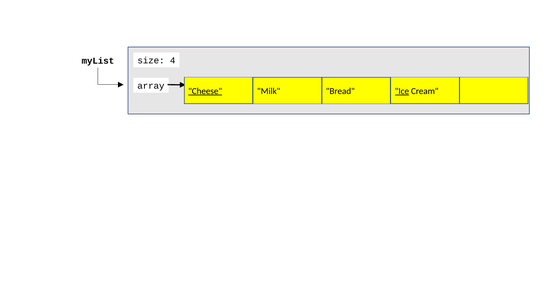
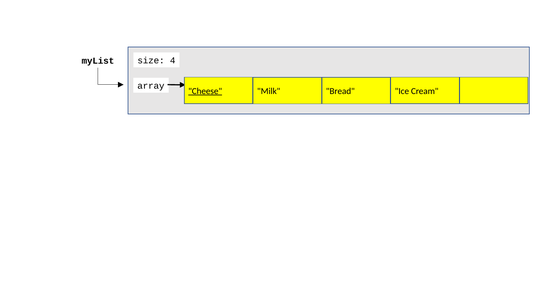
Ice underline: present -> none (402, 91)
